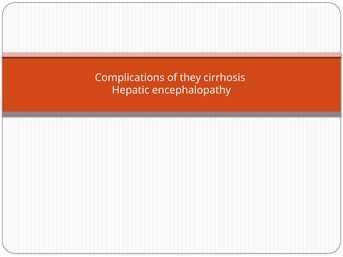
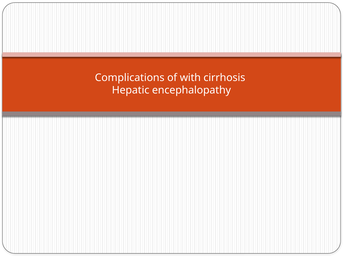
they: they -> with (190, 78)
